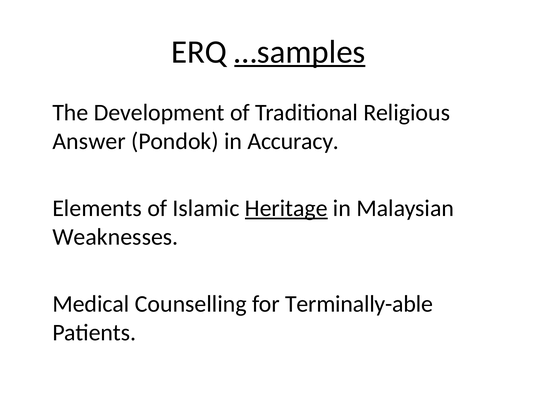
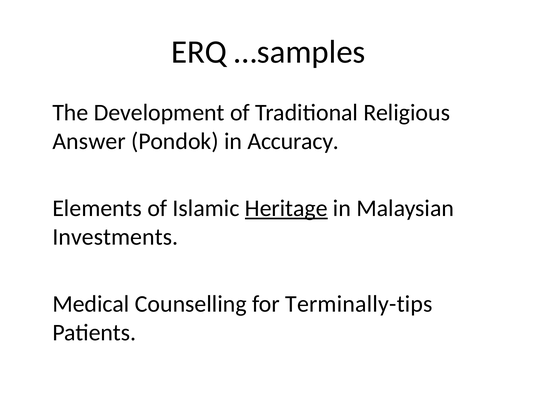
…samples underline: present -> none (300, 52)
Weaknesses: Weaknesses -> Investments (115, 237)
Terminally-able: Terminally-able -> Terminally-tips (359, 304)
